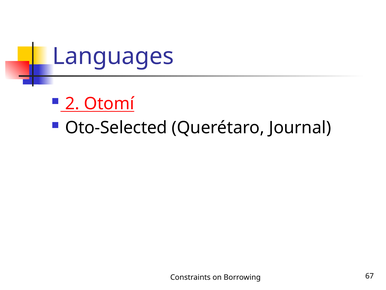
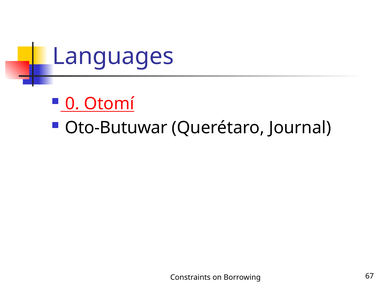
2: 2 -> 0 (72, 103)
Oto-Selected: Oto-Selected -> Oto-Butuwar (116, 127)
